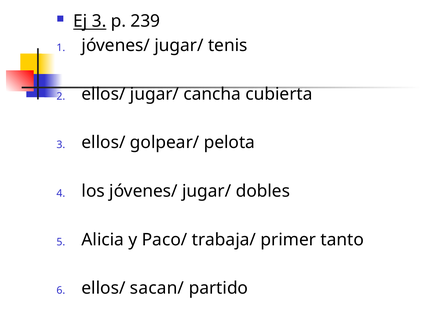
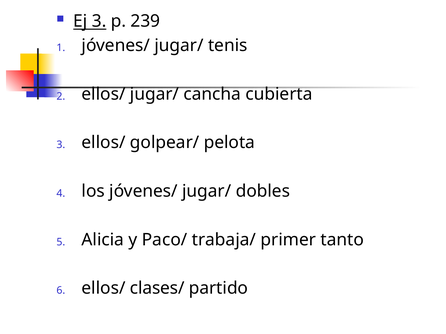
sacan/: sacan/ -> clases/ (157, 289)
